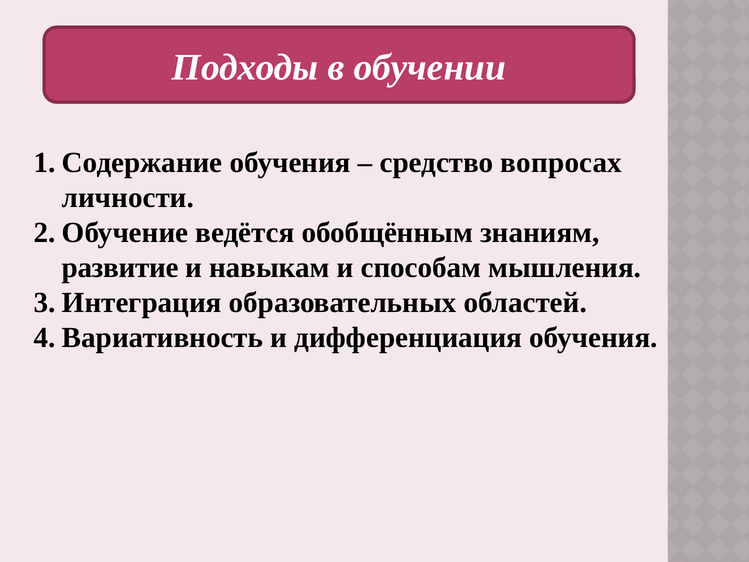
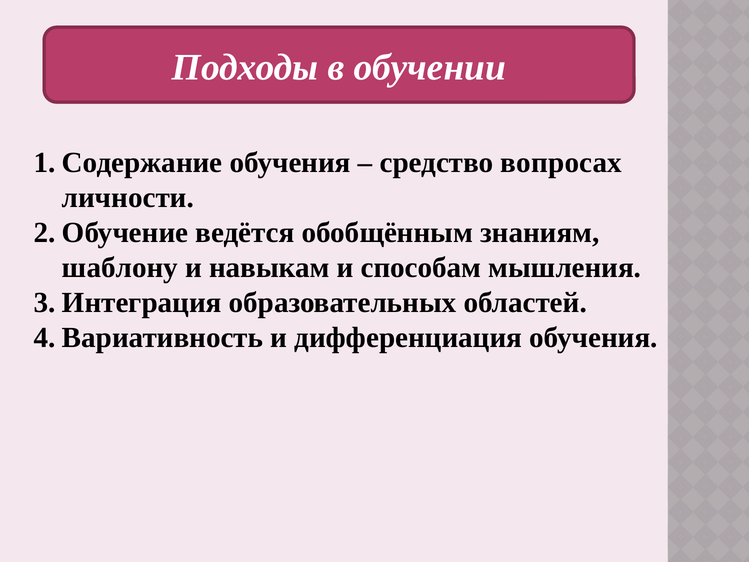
развитие: развитие -> шаблону (120, 267)
